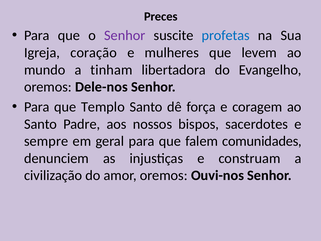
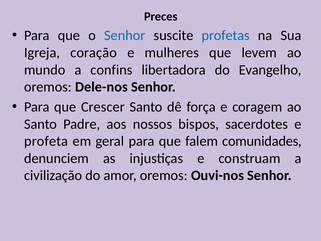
Senhor colour: purple -> blue (125, 35)
tinham: tinham -> confins (112, 70)
Templo: Templo -> Crescer (103, 107)
sempre: sempre -> profeta (46, 141)
